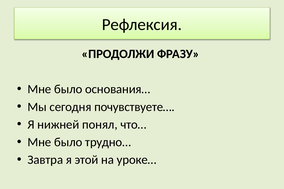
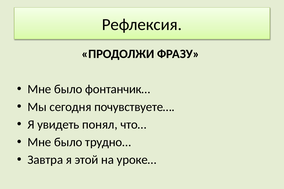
основания…: основания… -> фонтанчик… (118, 89)
нижней: нижней -> увидеть (58, 125)
